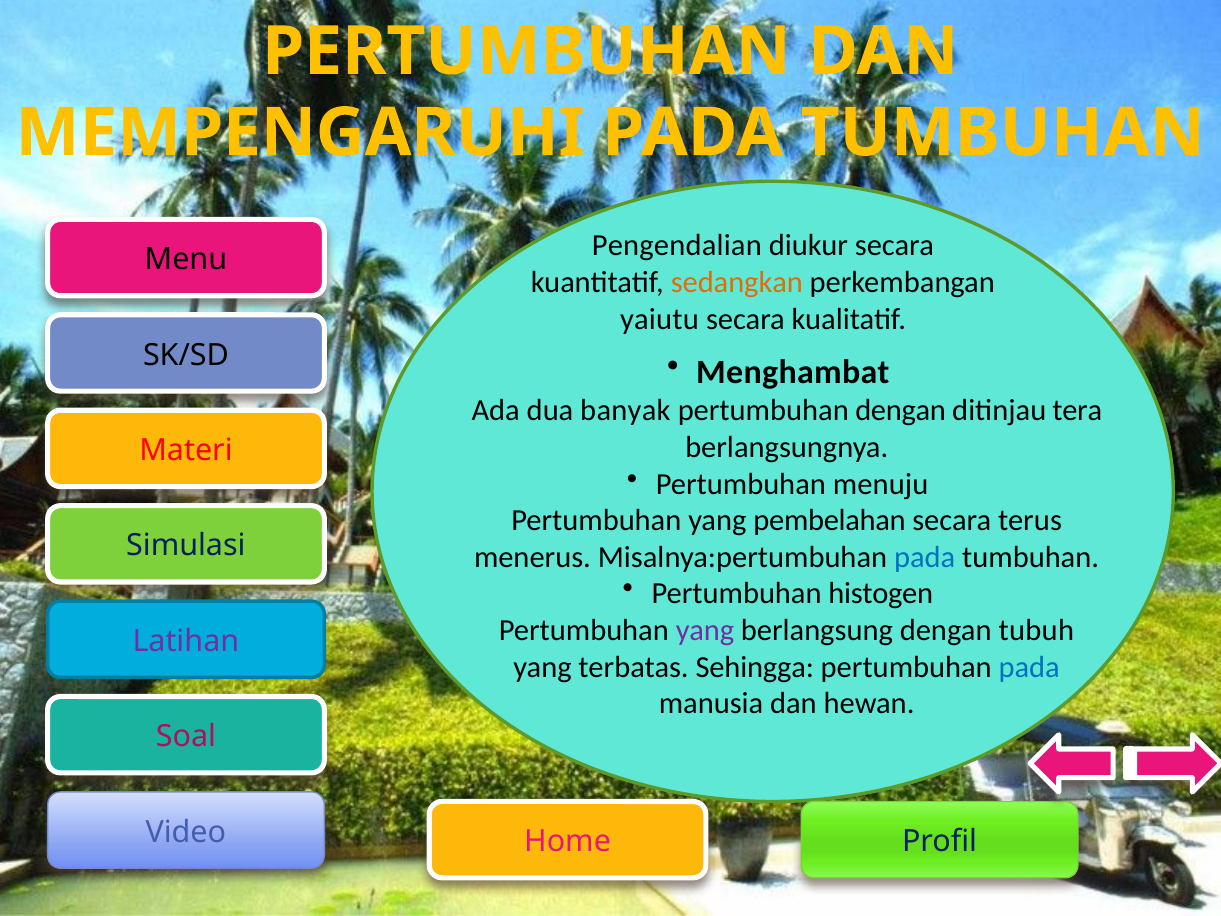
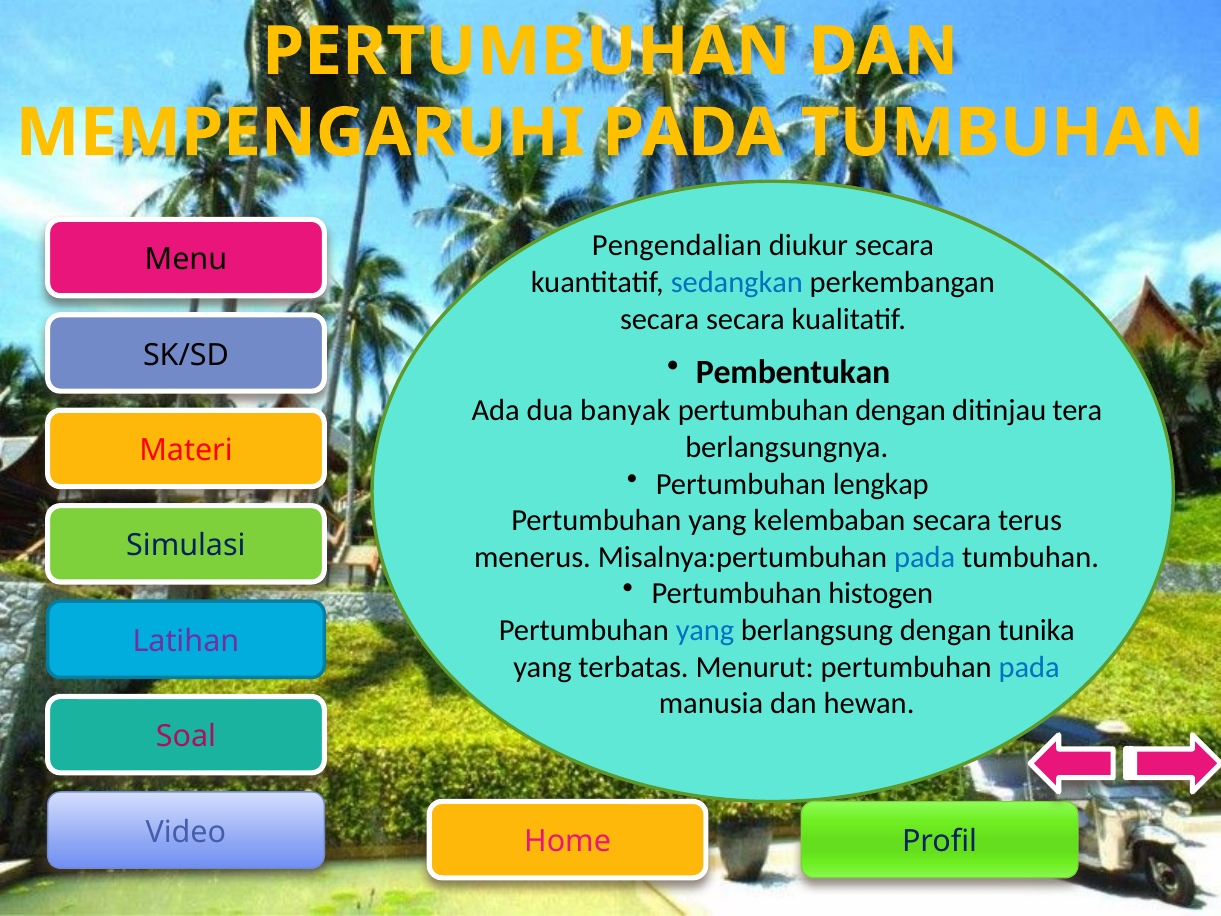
sedangkan colour: orange -> blue (737, 282)
yaiutu: yaiutu -> secara (660, 319)
Menghambat: Menghambat -> Pembentukan (793, 372)
menuju: menuju -> lengkap (881, 484)
pembelahan: pembelahan -> kelembaban (829, 520)
yang colour: purple -> blue (705, 630)
tubuh: tubuh -> tunika (1037, 630)
Sehingga: Sehingga -> Menurut (755, 667)
